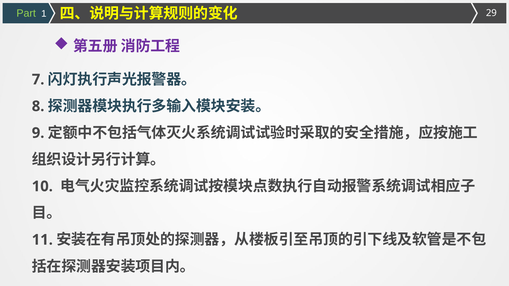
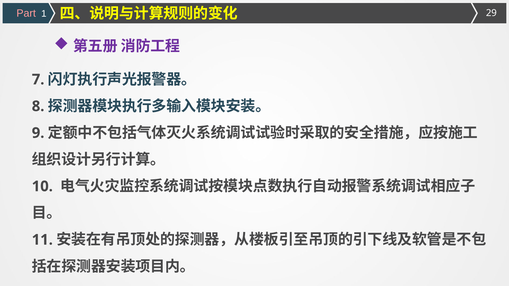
Part colour: light green -> pink (26, 13)
